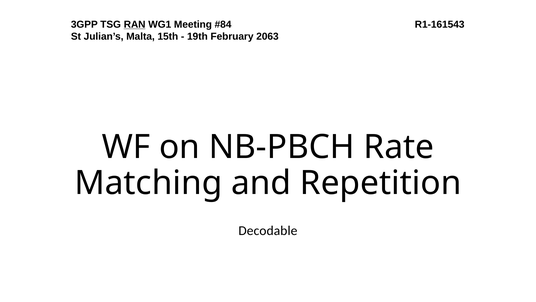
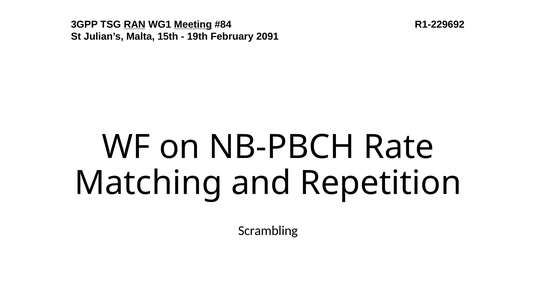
Meeting underline: none -> present (193, 24)
R1-161543: R1-161543 -> R1-229692 (440, 24)
2063: 2063 -> 2091 (267, 37)
Decodable: Decodable -> Scrambling (268, 230)
